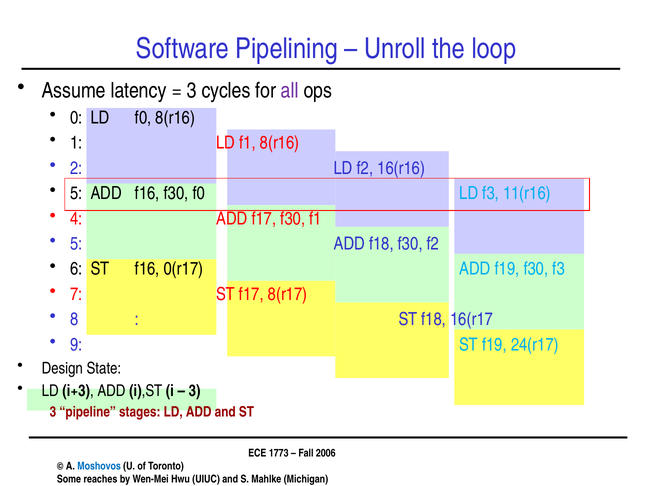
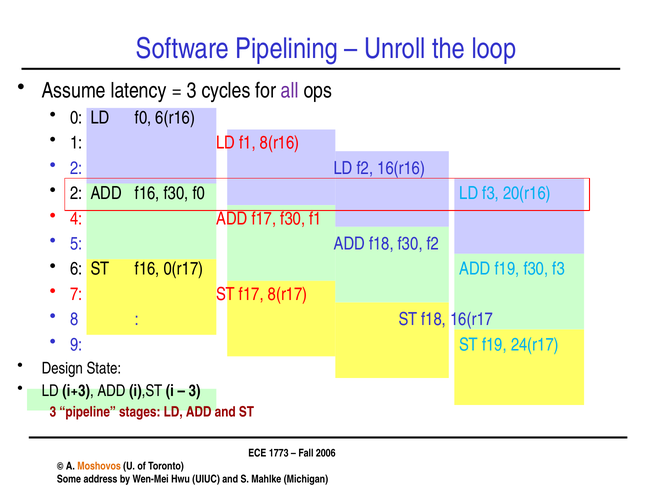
f0 8(r16: 8(r16 -> 6(r16 (175, 118)
5: 5 -> 2 (76, 194)
11(r16: 11(r16 -> 20(r16 (527, 194)
Moshovos colour: blue -> orange (99, 467)
reaches: reaches -> address (100, 480)
